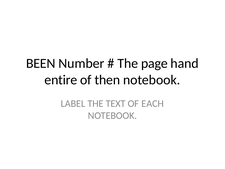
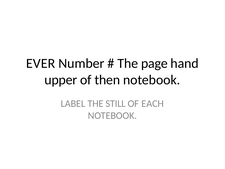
BEEN: BEEN -> EVER (41, 63)
entire: entire -> upper (61, 80)
TEXT: TEXT -> STILL (116, 103)
